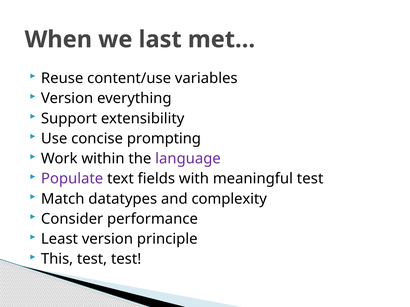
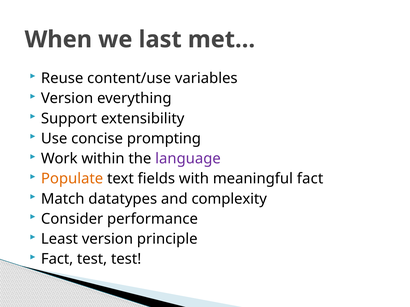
Populate colour: purple -> orange (72, 179)
meaningful test: test -> fact (310, 179)
This: This -> Fact (57, 260)
